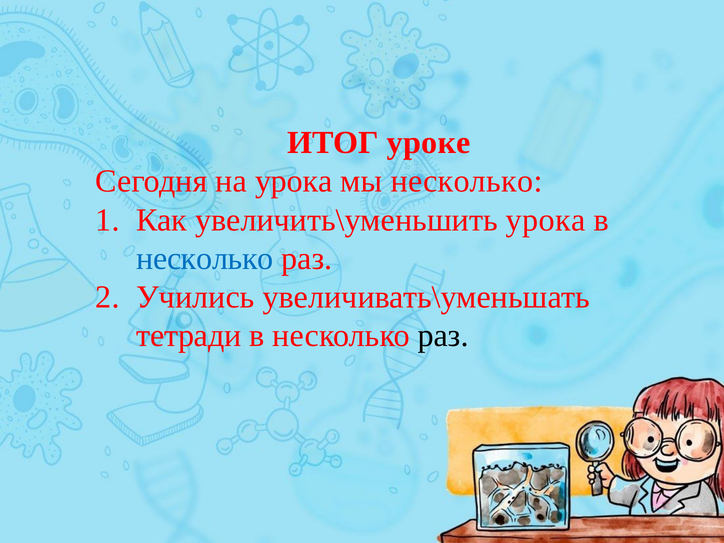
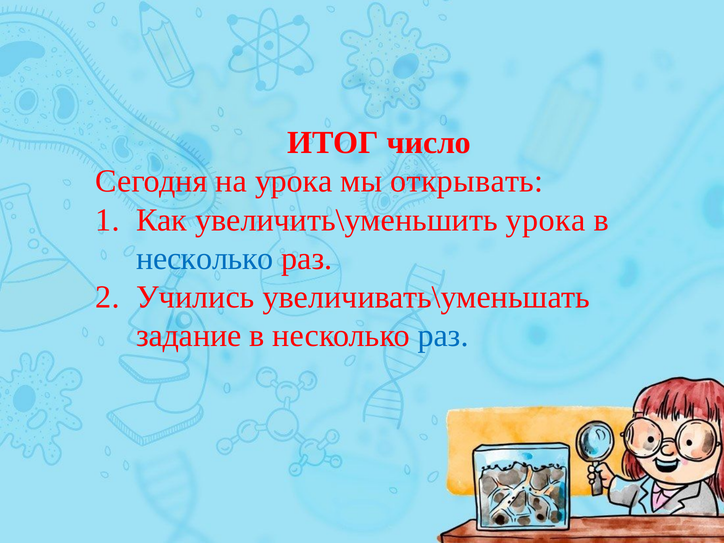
уроке: уроке -> число (429, 143)
мы несколько: несколько -> открывать (467, 181)
тетради: тетради -> задание (189, 336)
раз colour: black -> blue (443, 336)
